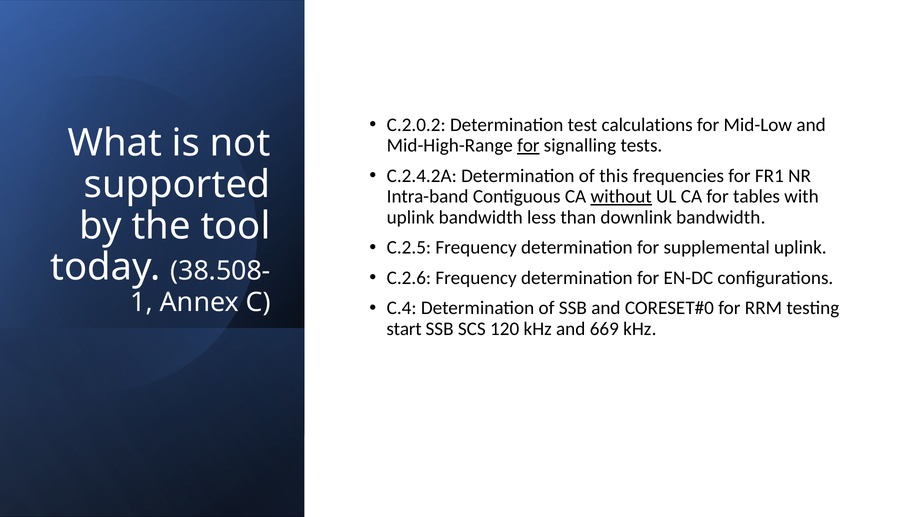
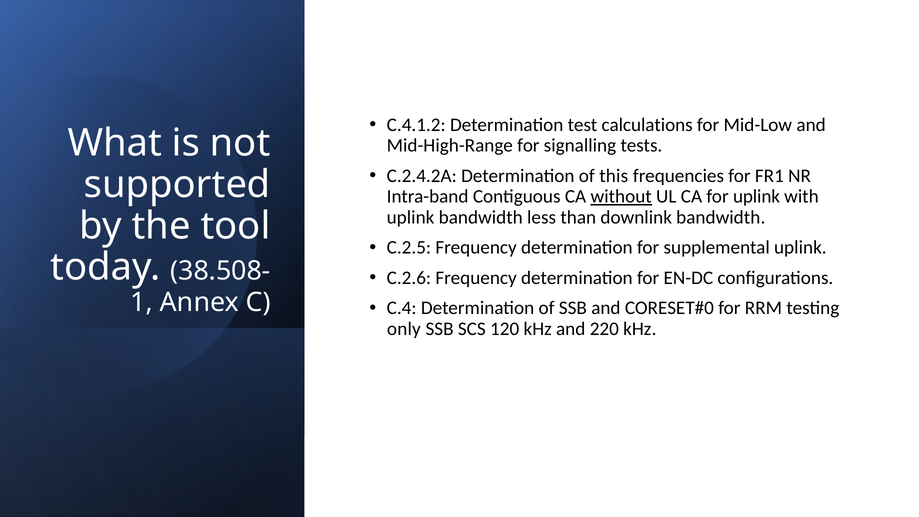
C.2.0.2: C.2.0.2 -> C.4.1.2 (416, 125)
for underline: present -> none (528, 146)
for tables: tables -> uplink (757, 197)
start: start -> only (404, 329)
669: 669 -> 220 (604, 329)
